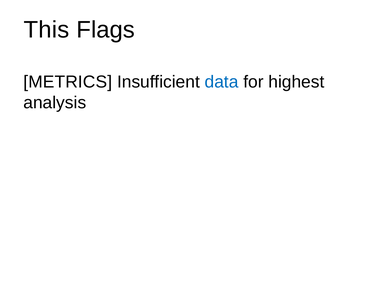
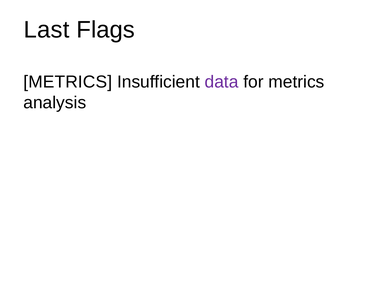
This: This -> Last (47, 30)
data colour: blue -> purple (222, 82)
for highest: highest -> metrics (296, 82)
